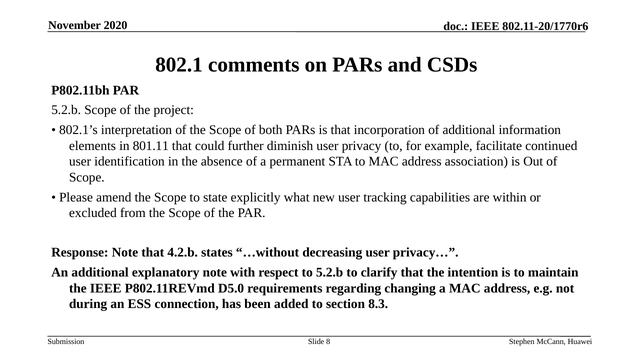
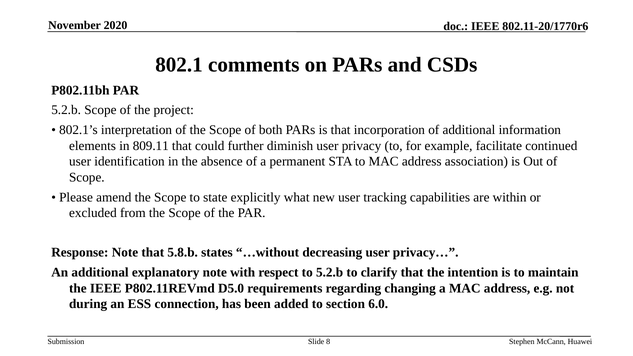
801.11: 801.11 -> 809.11 (151, 146)
4.2.b: 4.2.b -> 5.8.b (183, 253)
8.3: 8.3 -> 6.0 (378, 304)
